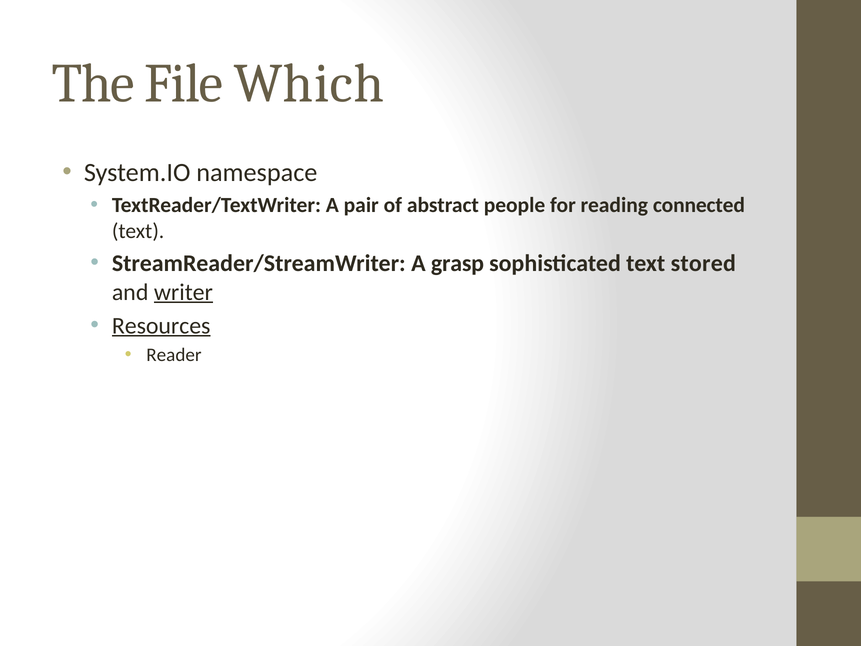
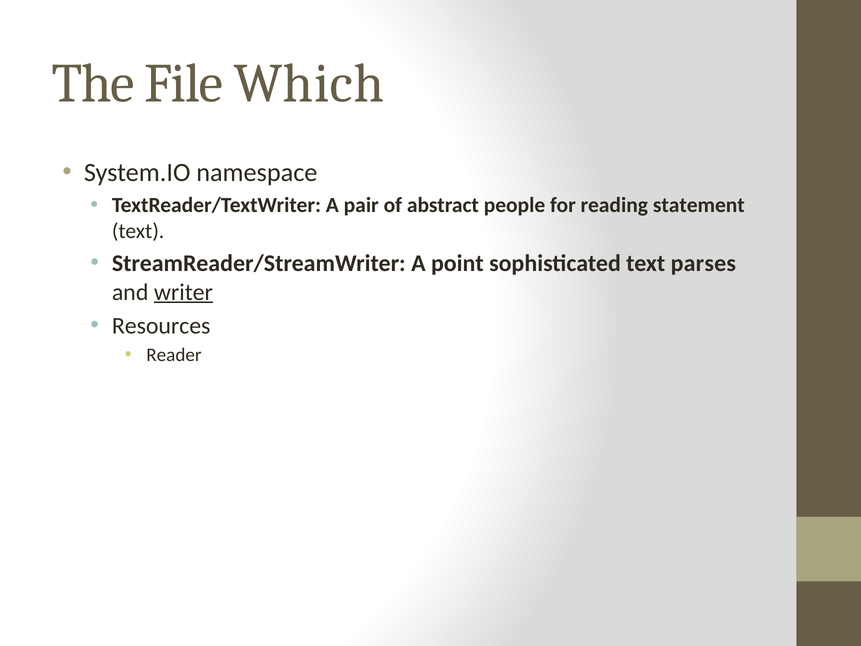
connected: connected -> statement (699, 205)
grasp: grasp -> point (457, 263)
stored: stored -> parses (703, 263)
Resources underline: present -> none (161, 326)
